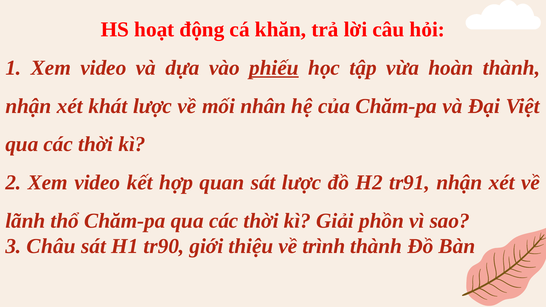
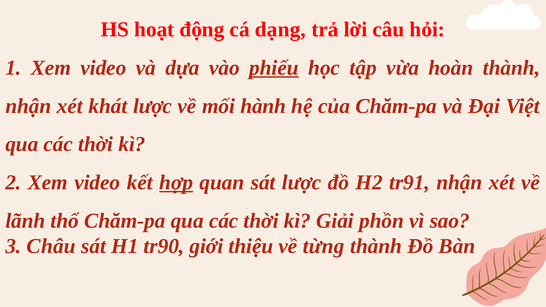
khăn: khăn -> dạng (280, 30)
nhân: nhân -> hành (263, 106)
hợp underline: none -> present (176, 183)
trình: trình -> từng (324, 246)
